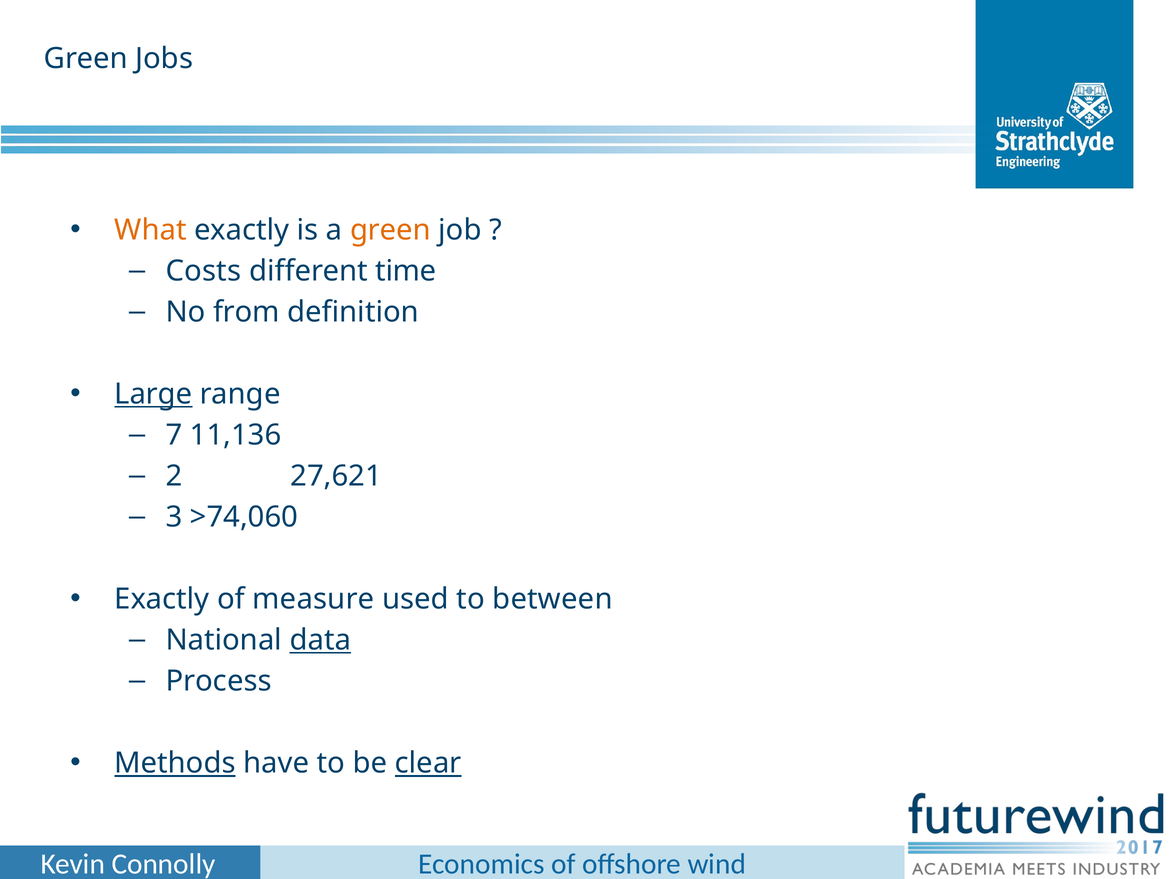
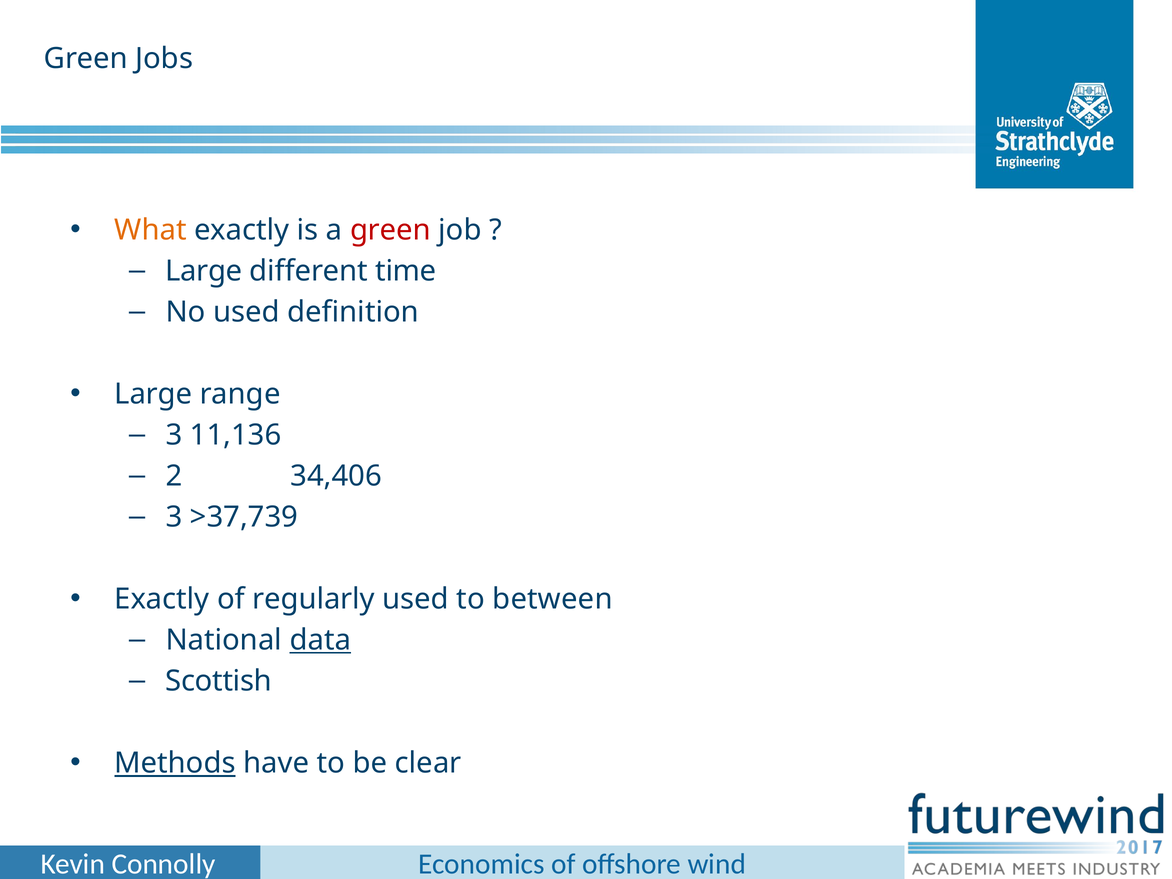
green colour: orange -> red (390, 230)
Costs: Costs -> Large (204, 271)
No from: from -> used (246, 312)
Large underline: present -> none (153, 394)
7: 7 -> 3 (174, 435)
27,621: 27,621 -> 34,406 (336, 476)
>74,060: >74,060 -> >37,739 (244, 517)
measure: measure -> regularly (314, 599)
Process: Process -> Scottish (219, 681)
clear underline: present -> none (428, 763)
